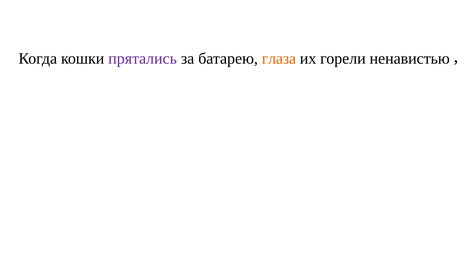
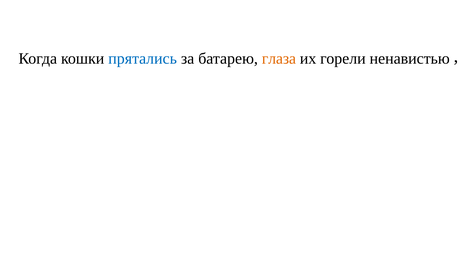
прятались colour: purple -> blue (143, 59)
